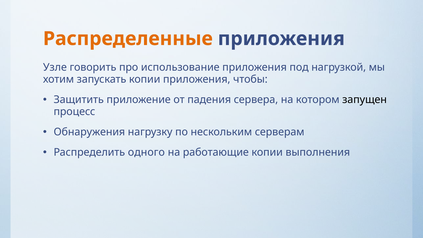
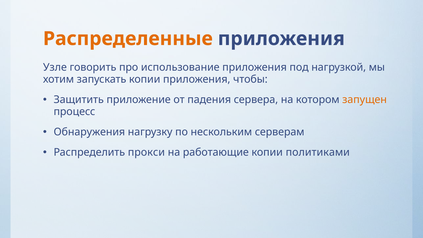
запущен colour: black -> orange (365, 100)
одного: одного -> прокси (146, 152)
выполнения: выполнения -> политиками (318, 152)
